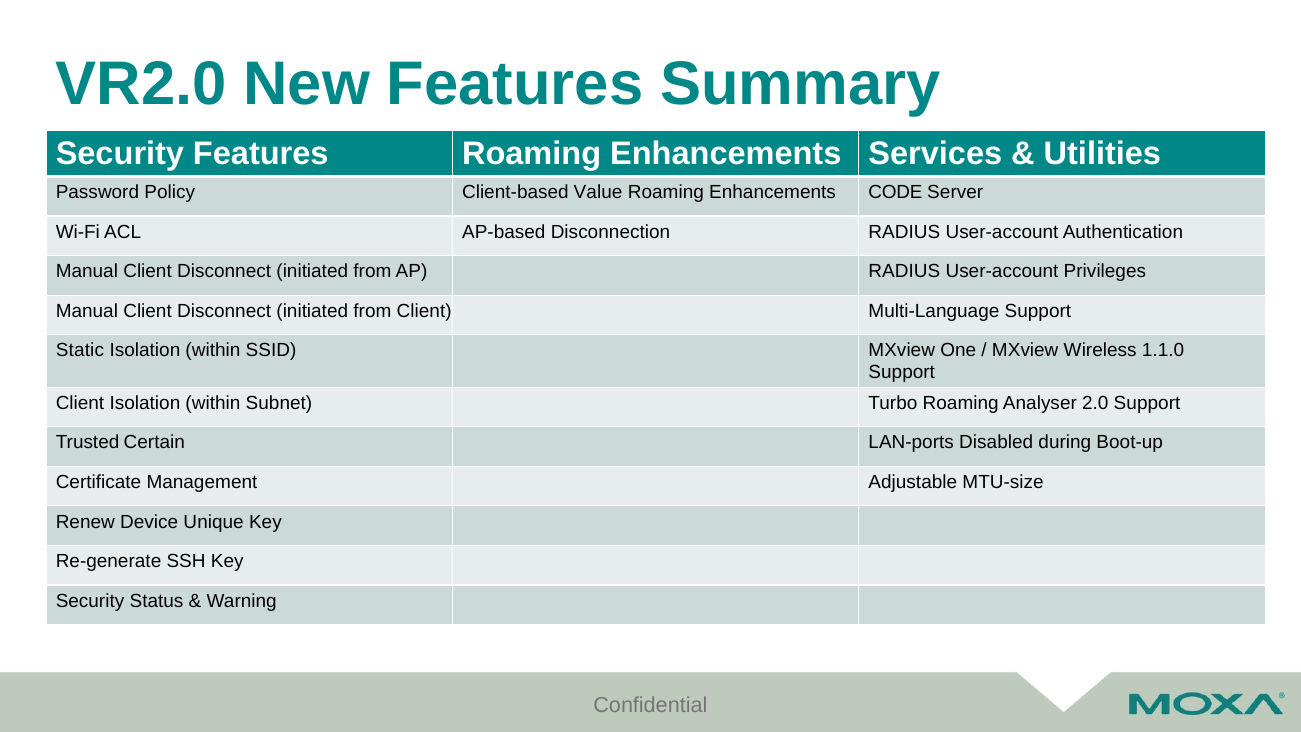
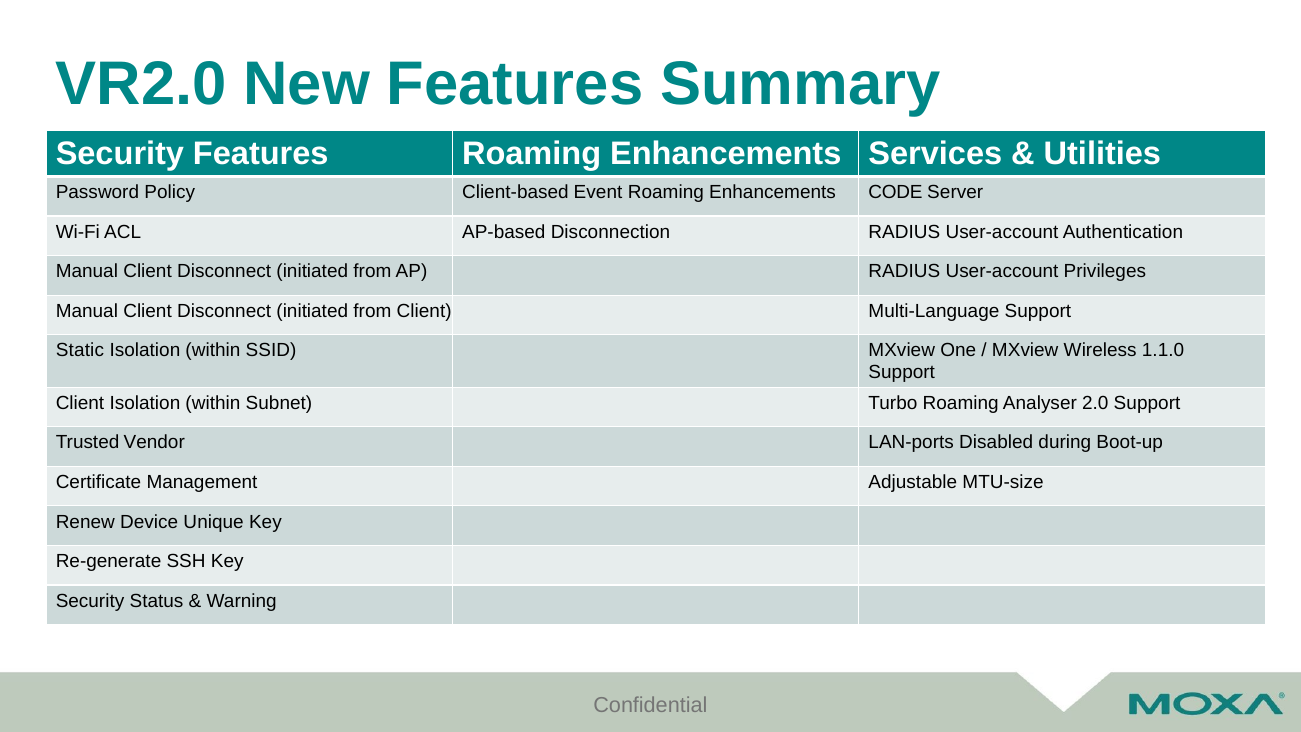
Value: Value -> Event (598, 192)
Certain: Certain -> Vendor (154, 442)
